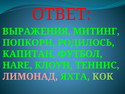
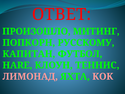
ВЫРАЖЕНИЯ: ВЫРАЖЕНИЯ -> ПРОИЗОШЛО (36, 31)
РОДИЛОСЬ: РОДИЛОСЬ -> РУССКОМУ (86, 43)
КОК colour: light green -> pink (103, 76)
